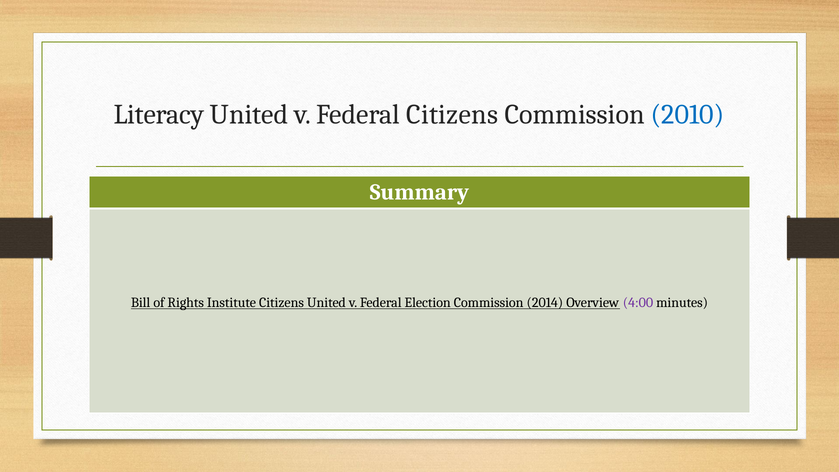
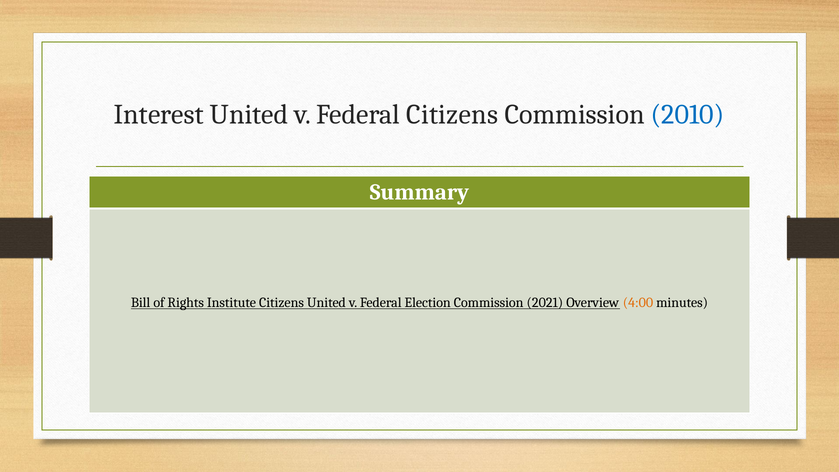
Literacy: Literacy -> Interest (159, 114)
2014: 2014 -> 2021 (545, 303)
4:00 colour: purple -> orange (638, 303)
